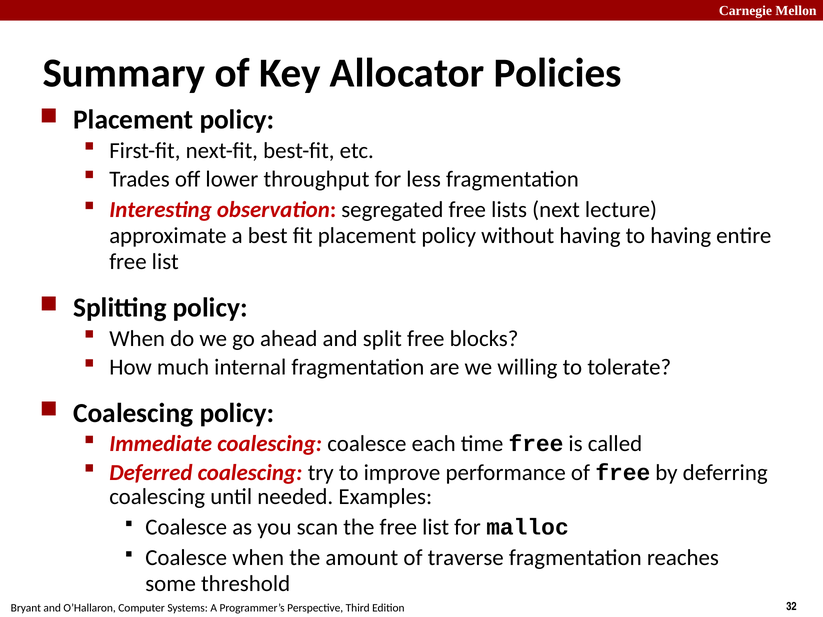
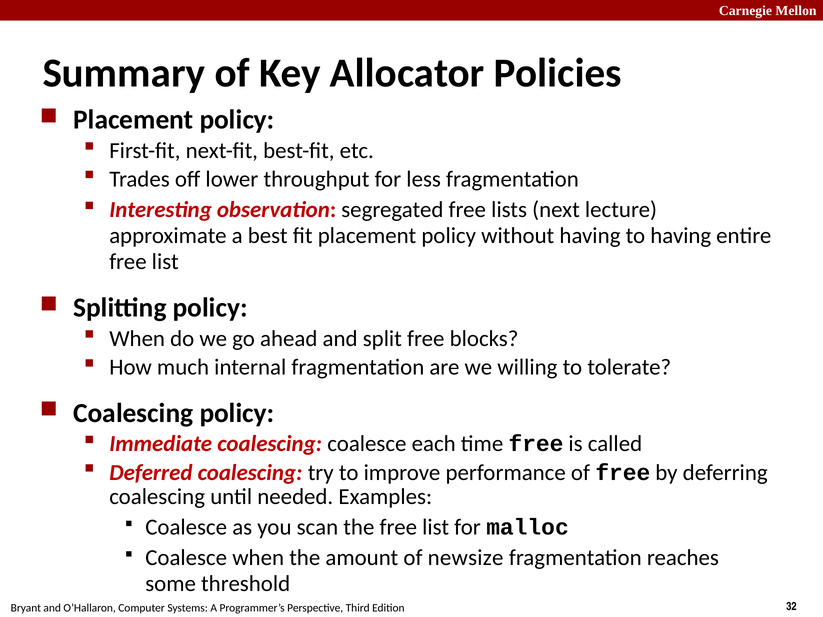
traverse: traverse -> newsize (466, 558)
